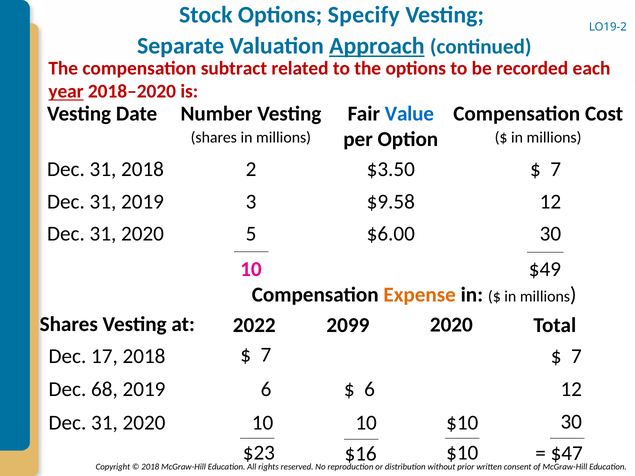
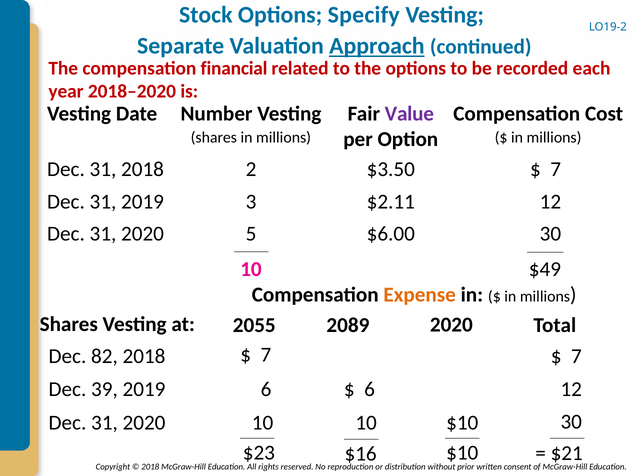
subtract: subtract -> financial (234, 68)
year underline: present -> none (66, 92)
Value colour: blue -> purple (409, 114)
$9.58: $9.58 -> $2.11 (391, 202)
2022: 2022 -> 2055 (254, 326)
2099: 2099 -> 2089 (348, 326)
17: 17 -> 82 (104, 356)
68: 68 -> 39 (104, 390)
$47: $47 -> $21 (567, 454)
